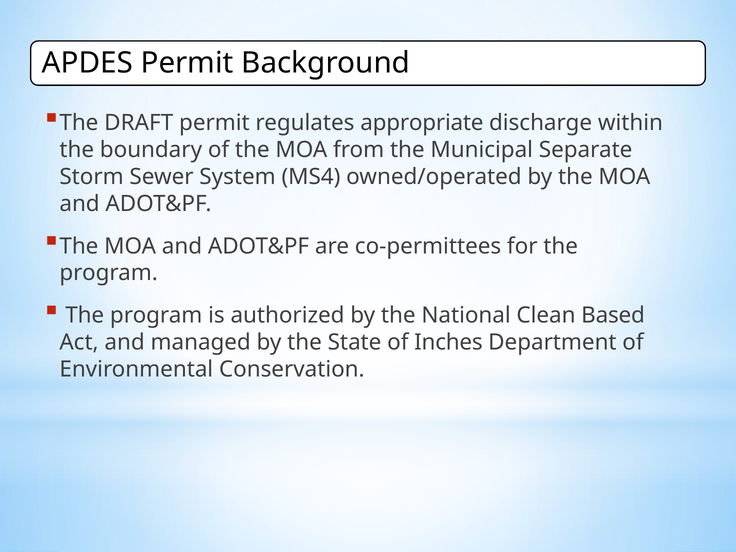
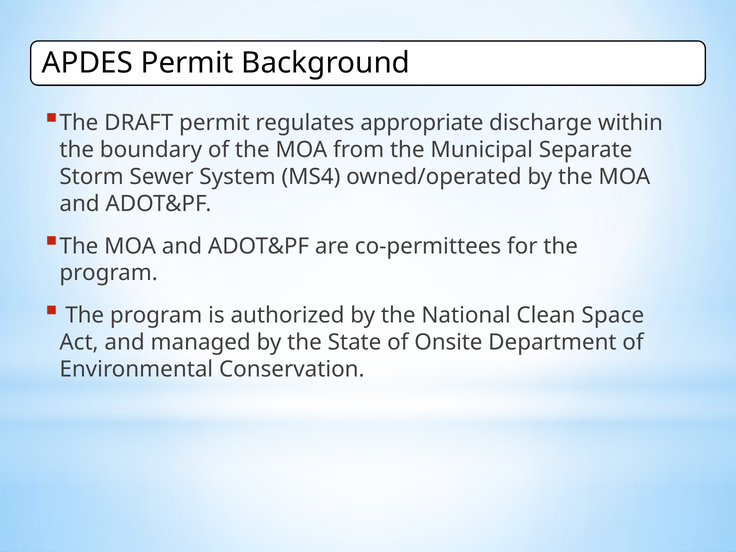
Based: Based -> Space (613, 315)
Inches: Inches -> Onsite (448, 342)
